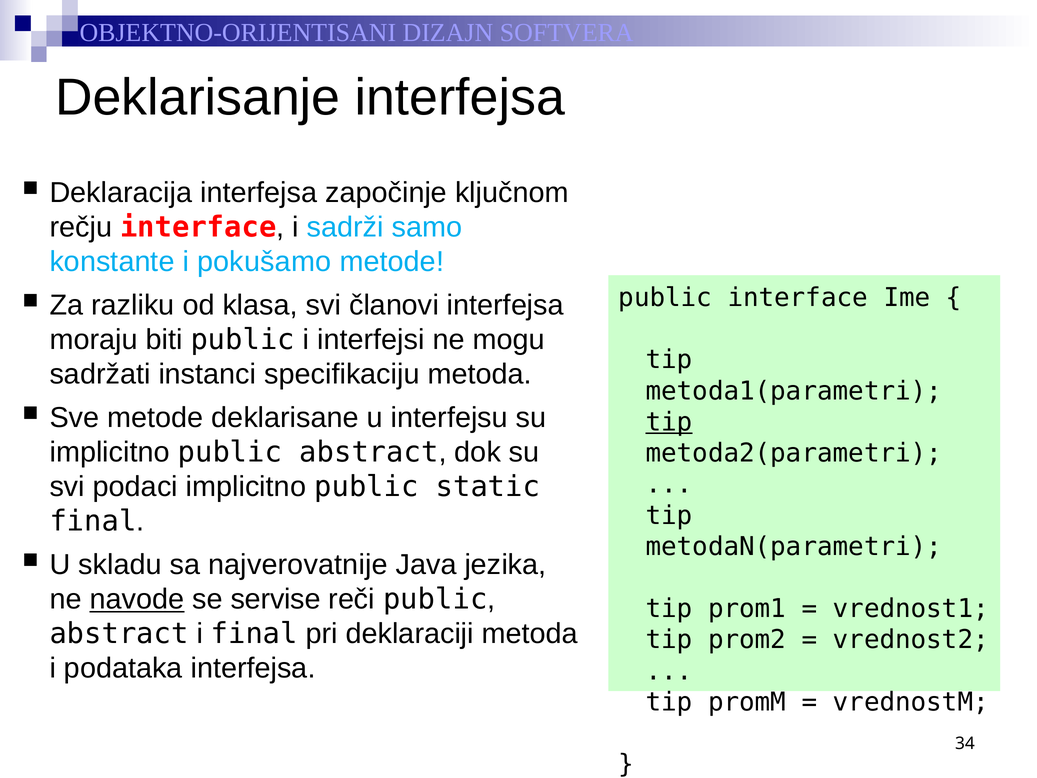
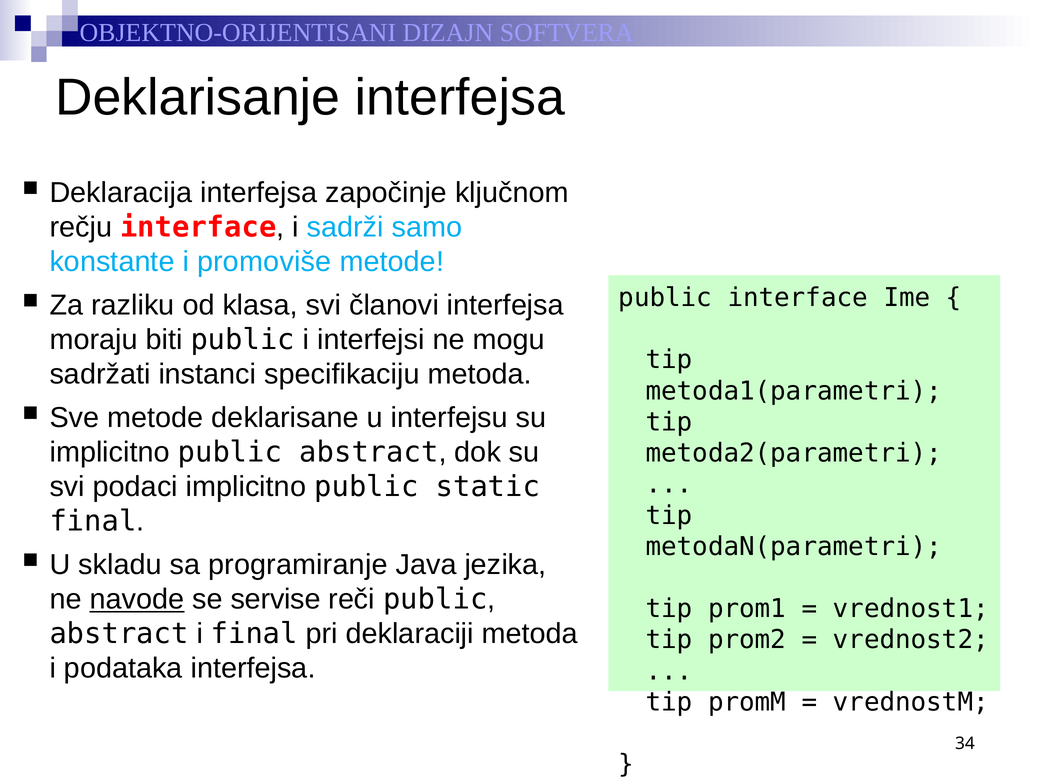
pokušamo: pokušamo -> promoviše (264, 262)
tip underline: present -> none (669, 422)
najverovatnije: najverovatnije -> programiranje (298, 564)
